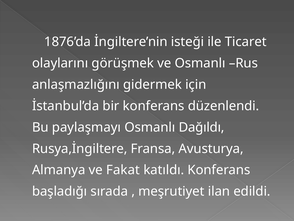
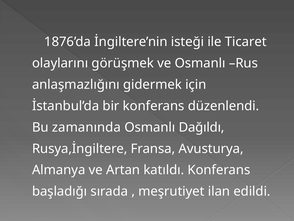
paylaşmayı: paylaşmayı -> zamanında (86, 127)
Fakat: Fakat -> Artan (123, 170)
